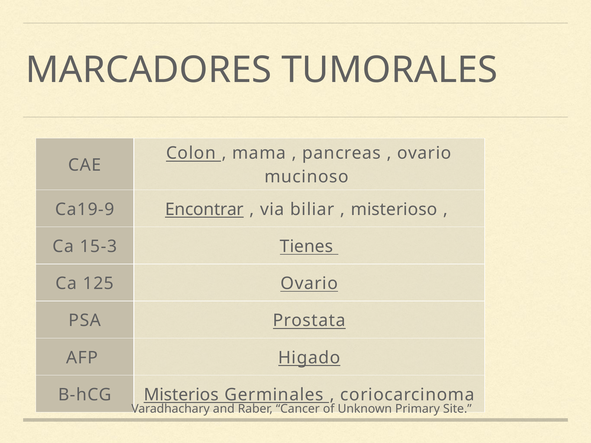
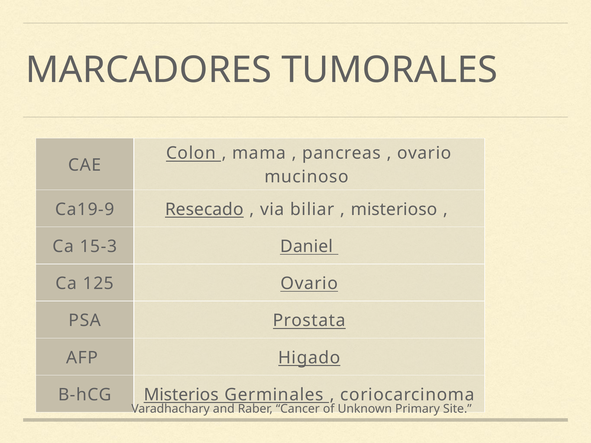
Encontrar: Encontrar -> Resecado (204, 209)
Tienes: Tienes -> Daniel (307, 247)
